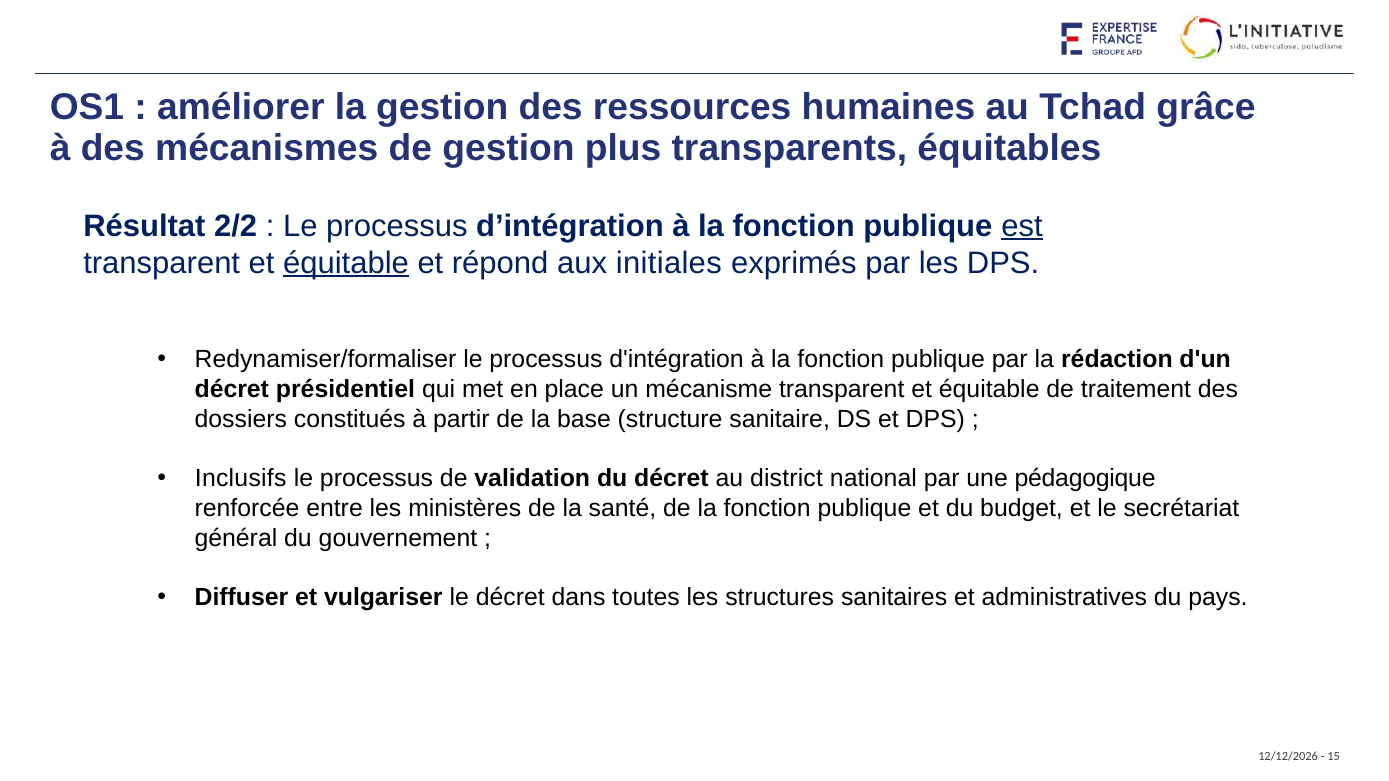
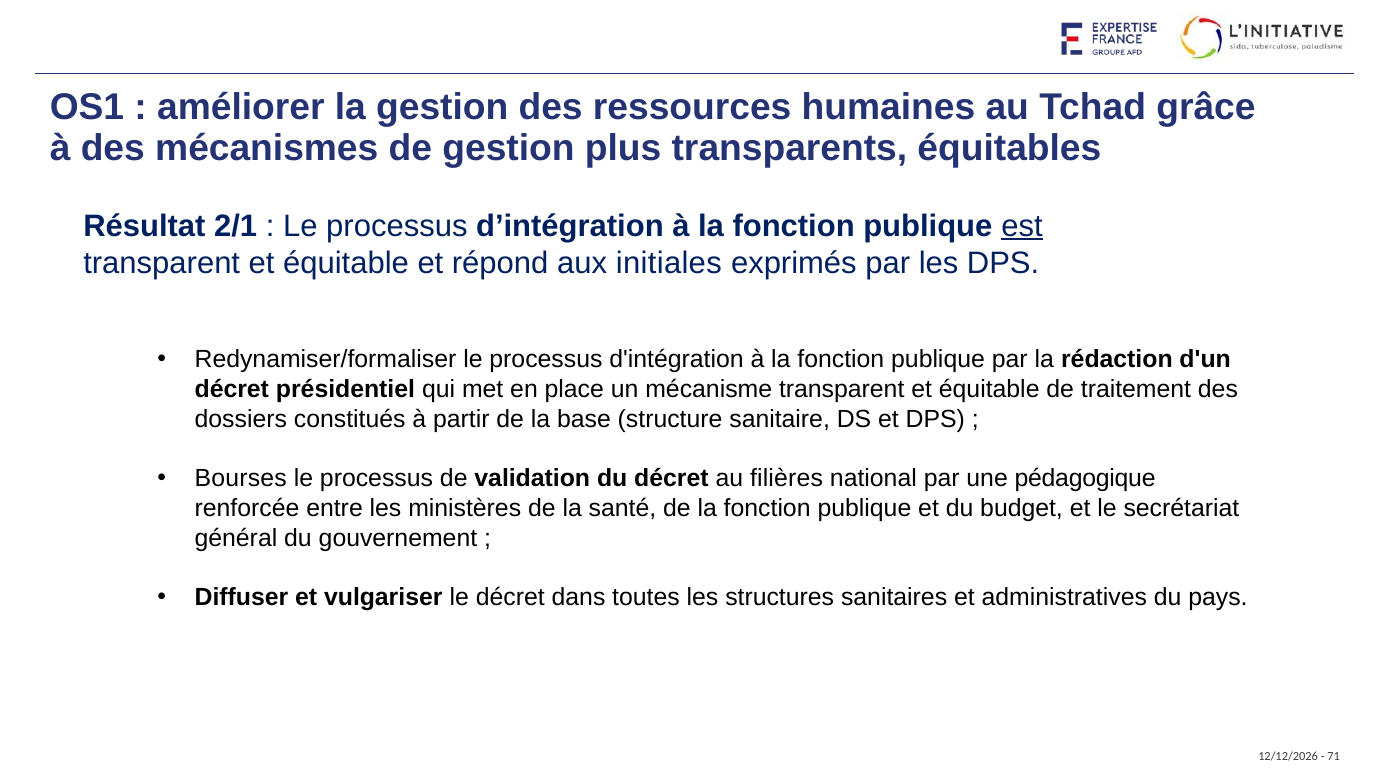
2/2: 2/2 -> 2/1 (236, 226)
équitable underline: present -> none (346, 263)
Inclusifs: Inclusifs -> Bourses (241, 479)
district: district -> filières (787, 479)
15: 15 -> 71 (1334, 757)
